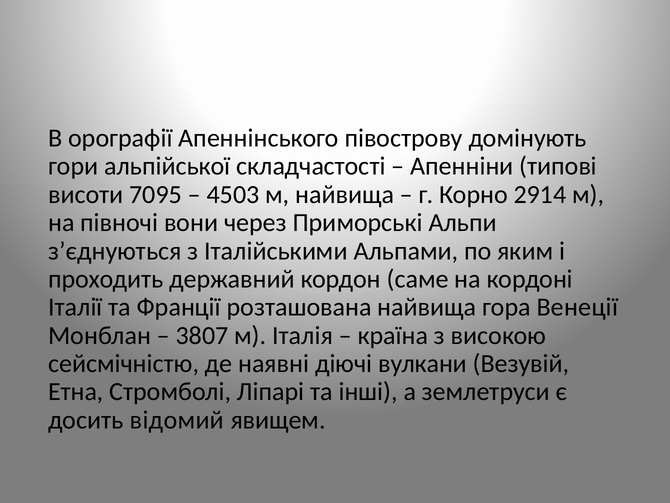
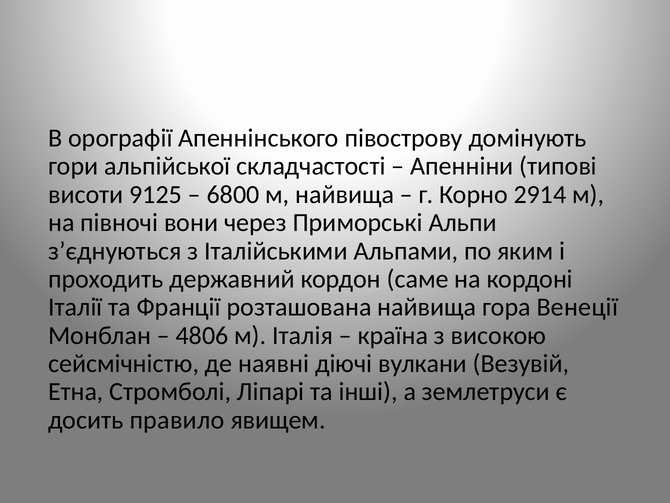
7095: 7095 -> 9125 (156, 194)
4503: 4503 -> 6800 (233, 194)
3807: 3807 -> 4806 (202, 335)
відомий: відомий -> правило (177, 420)
